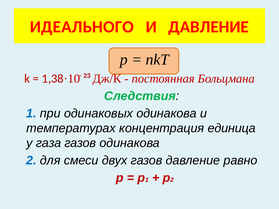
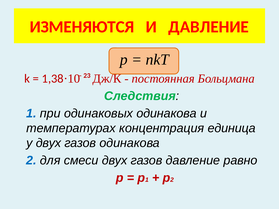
ИДЕАЛЬНОГО: ИДЕАЛЬНОГО -> ИЗМЕНЯЮТСЯ (82, 27)
у газа: газа -> двух (49, 143)
